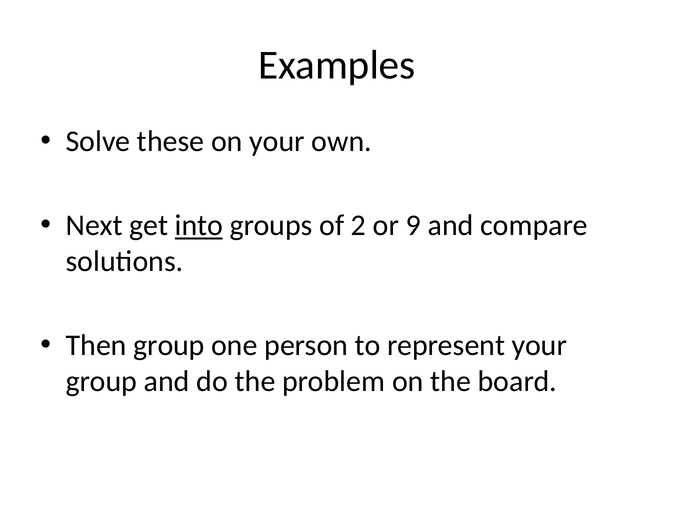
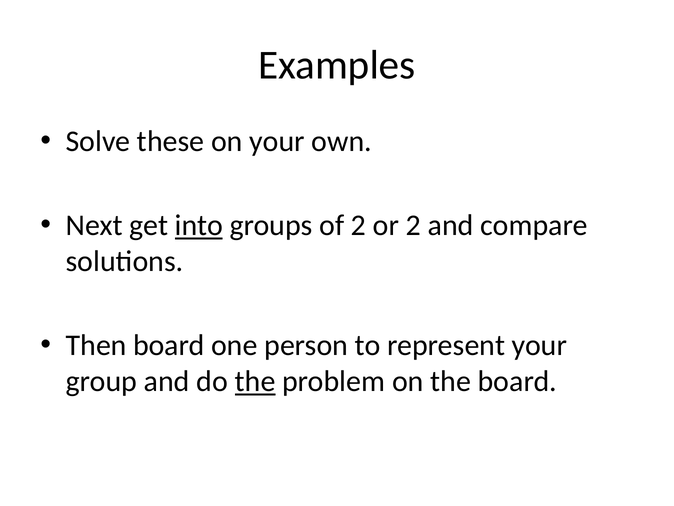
or 9: 9 -> 2 (413, 225)
Then group: group -> board (169, 345)
the underline: none -> present (255, 381)
